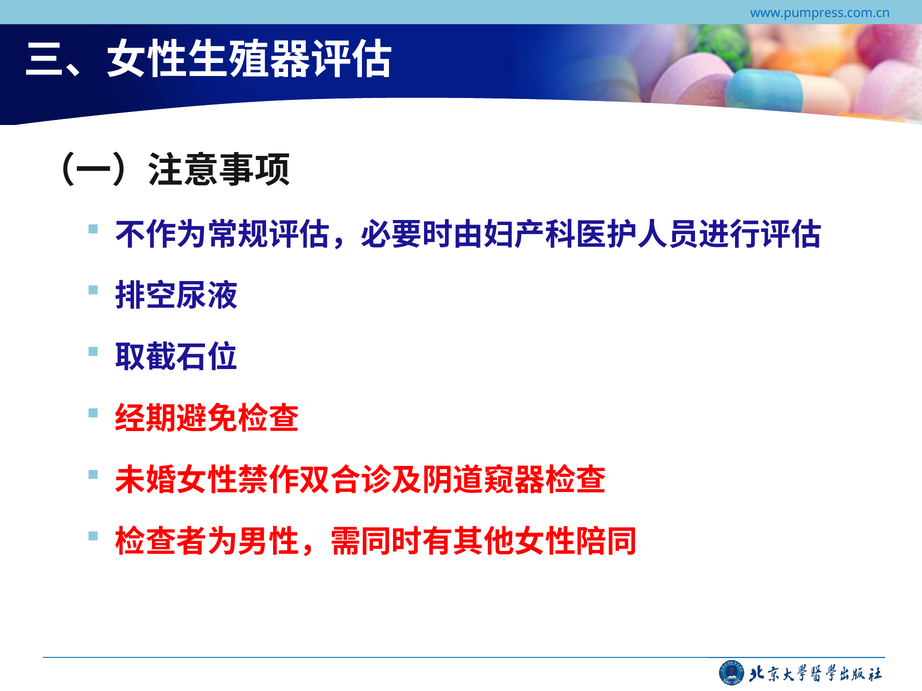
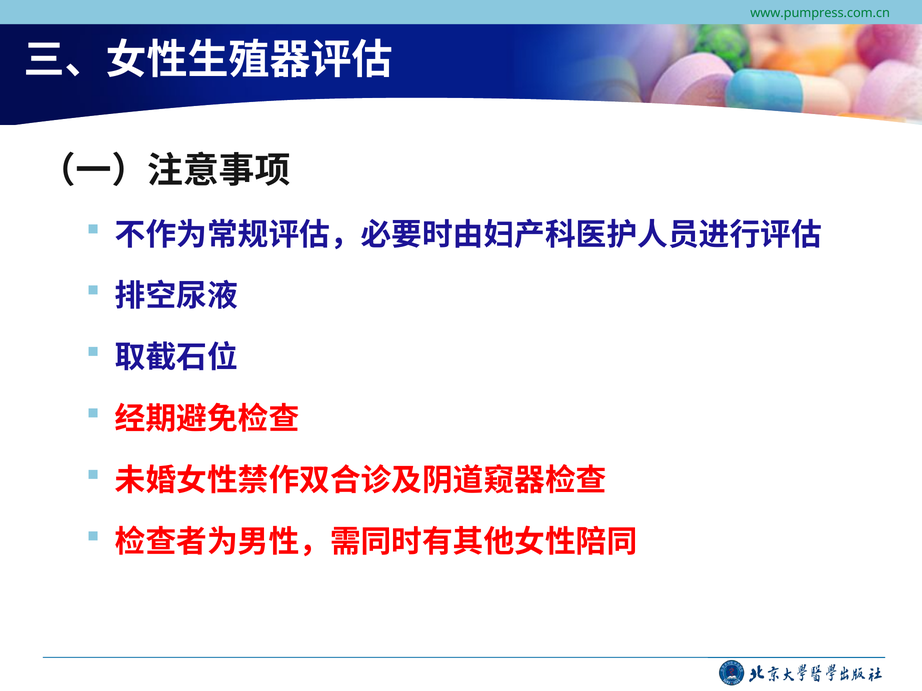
www.pumpress.com.cn colour: blue -> green (820, 13)
